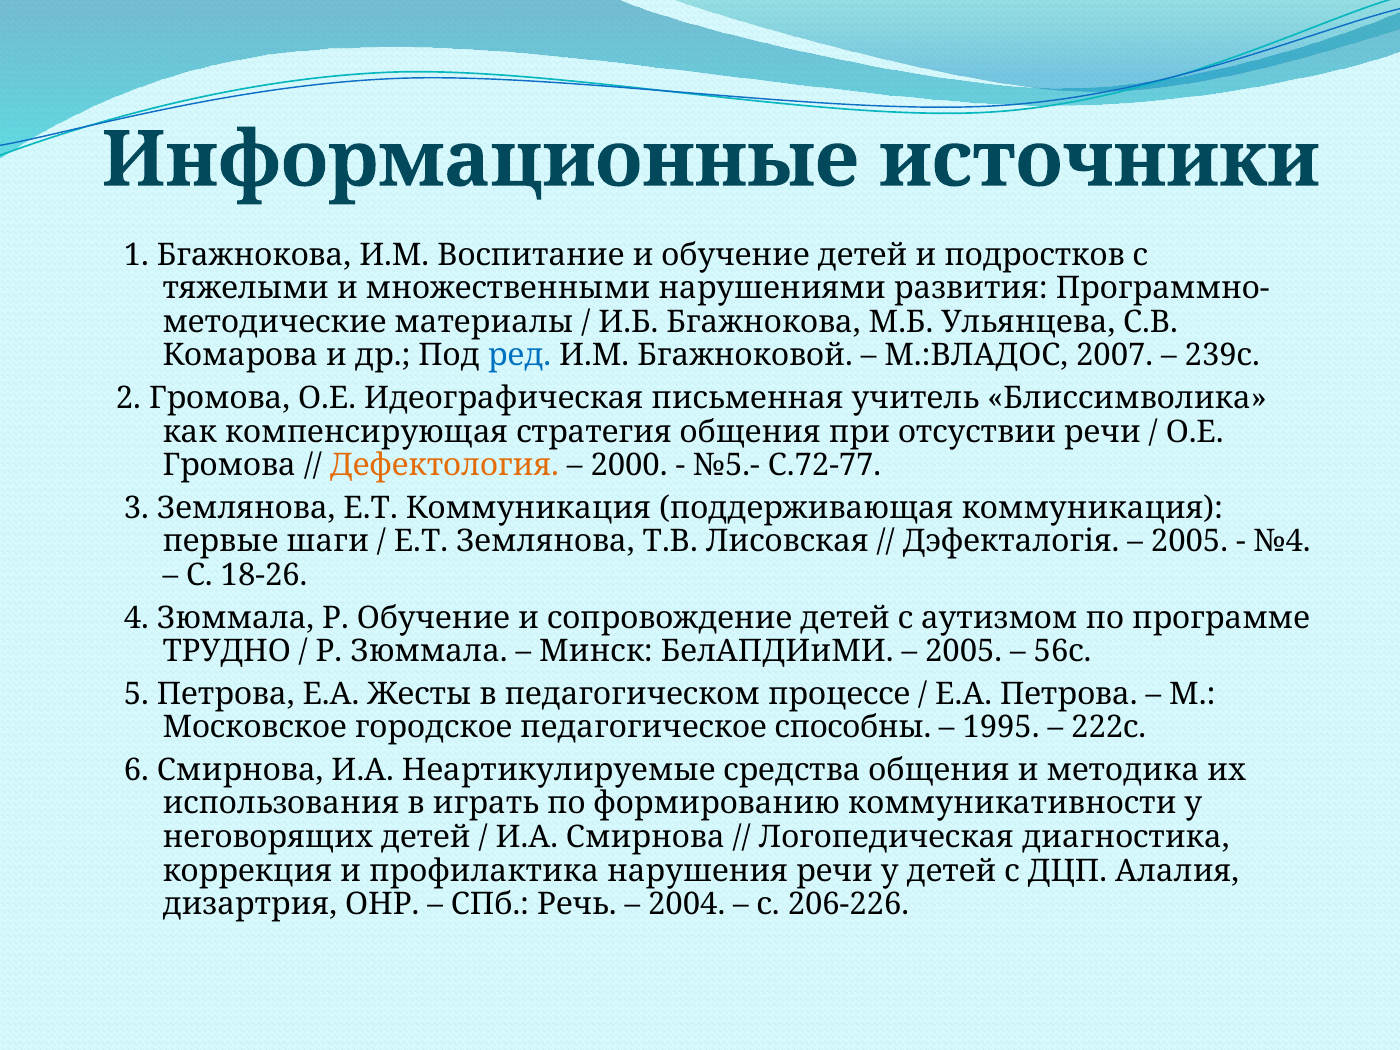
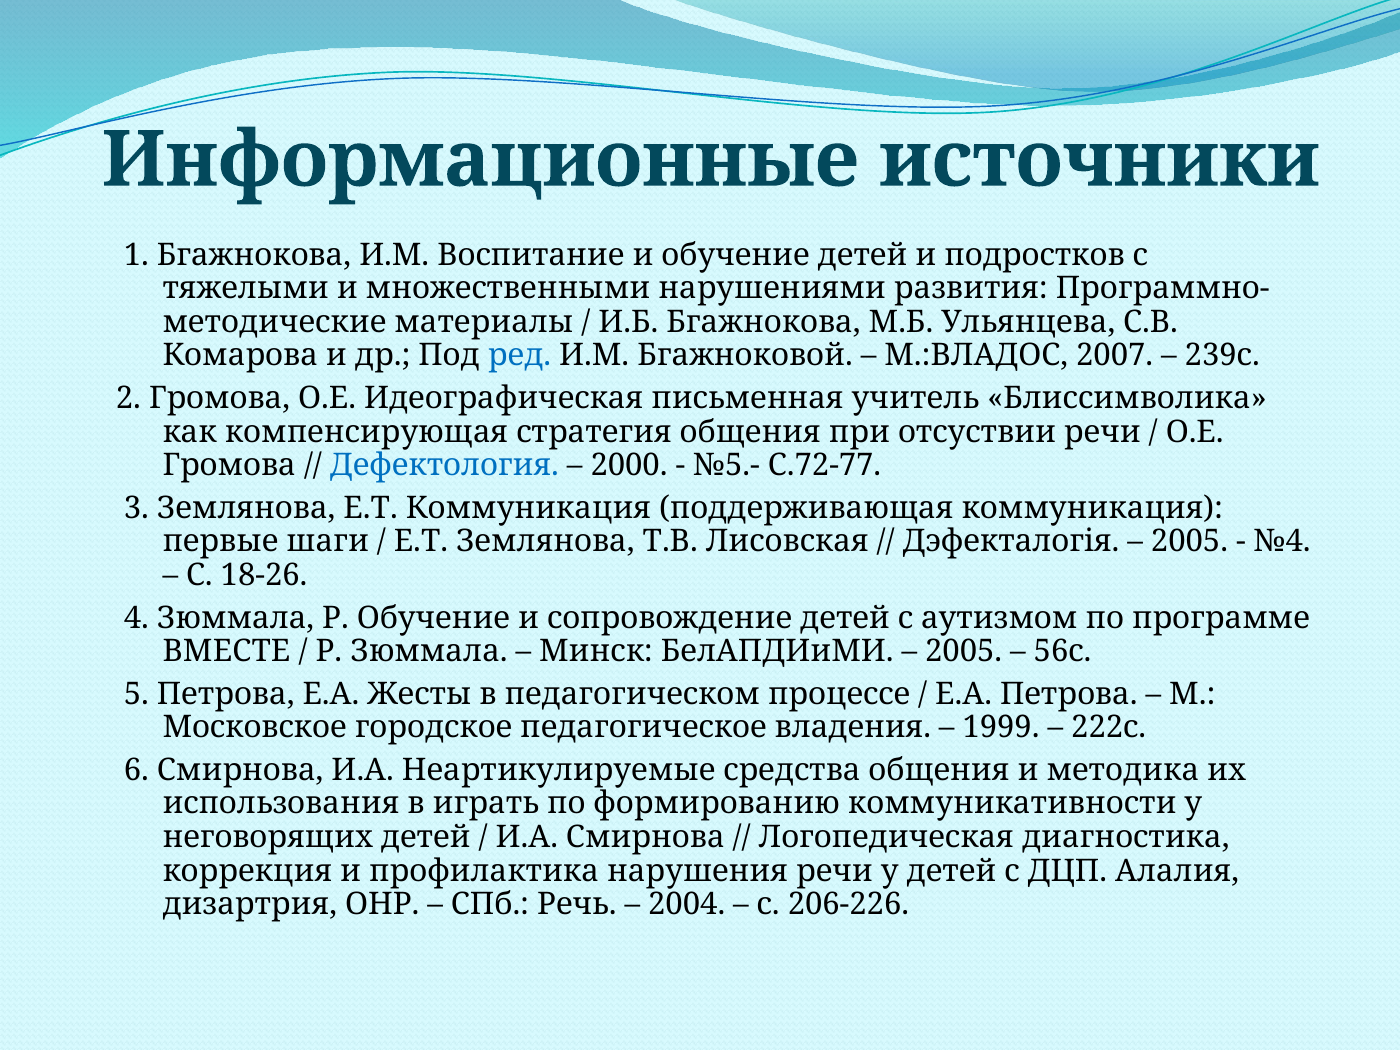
Дефектология colour: orange -> blue (444, 465)
ТРУДНО: ТРУДНО -> ВМЕСТЕ (227, 651)
способны: способны -> владения (853, 728)
1995: 1995 -> 1999 (1001, 728)
